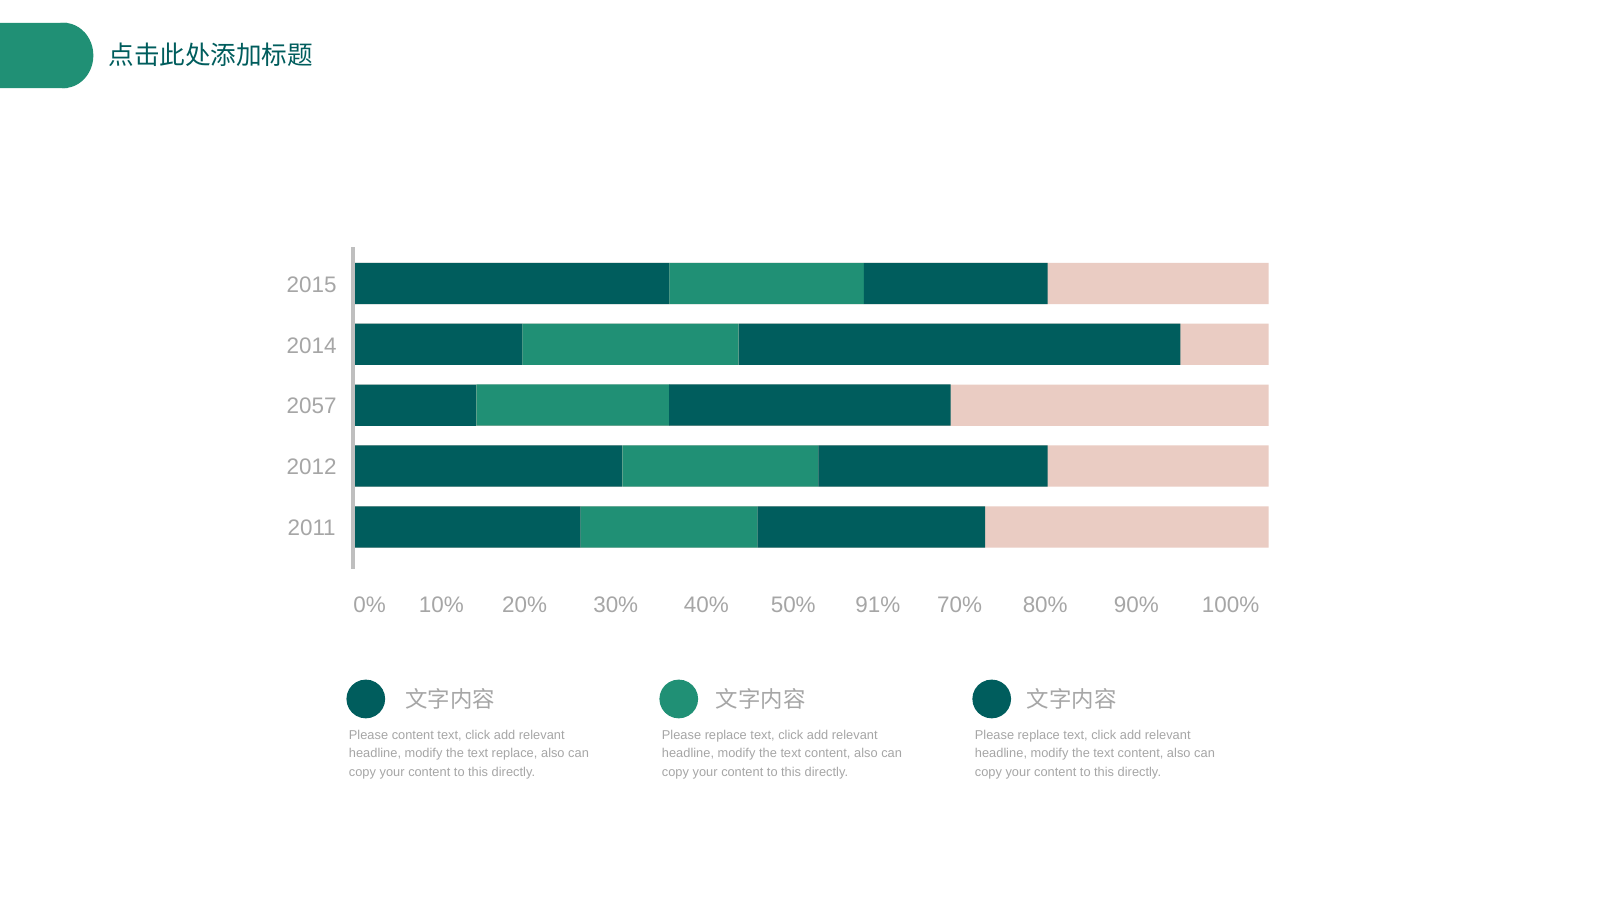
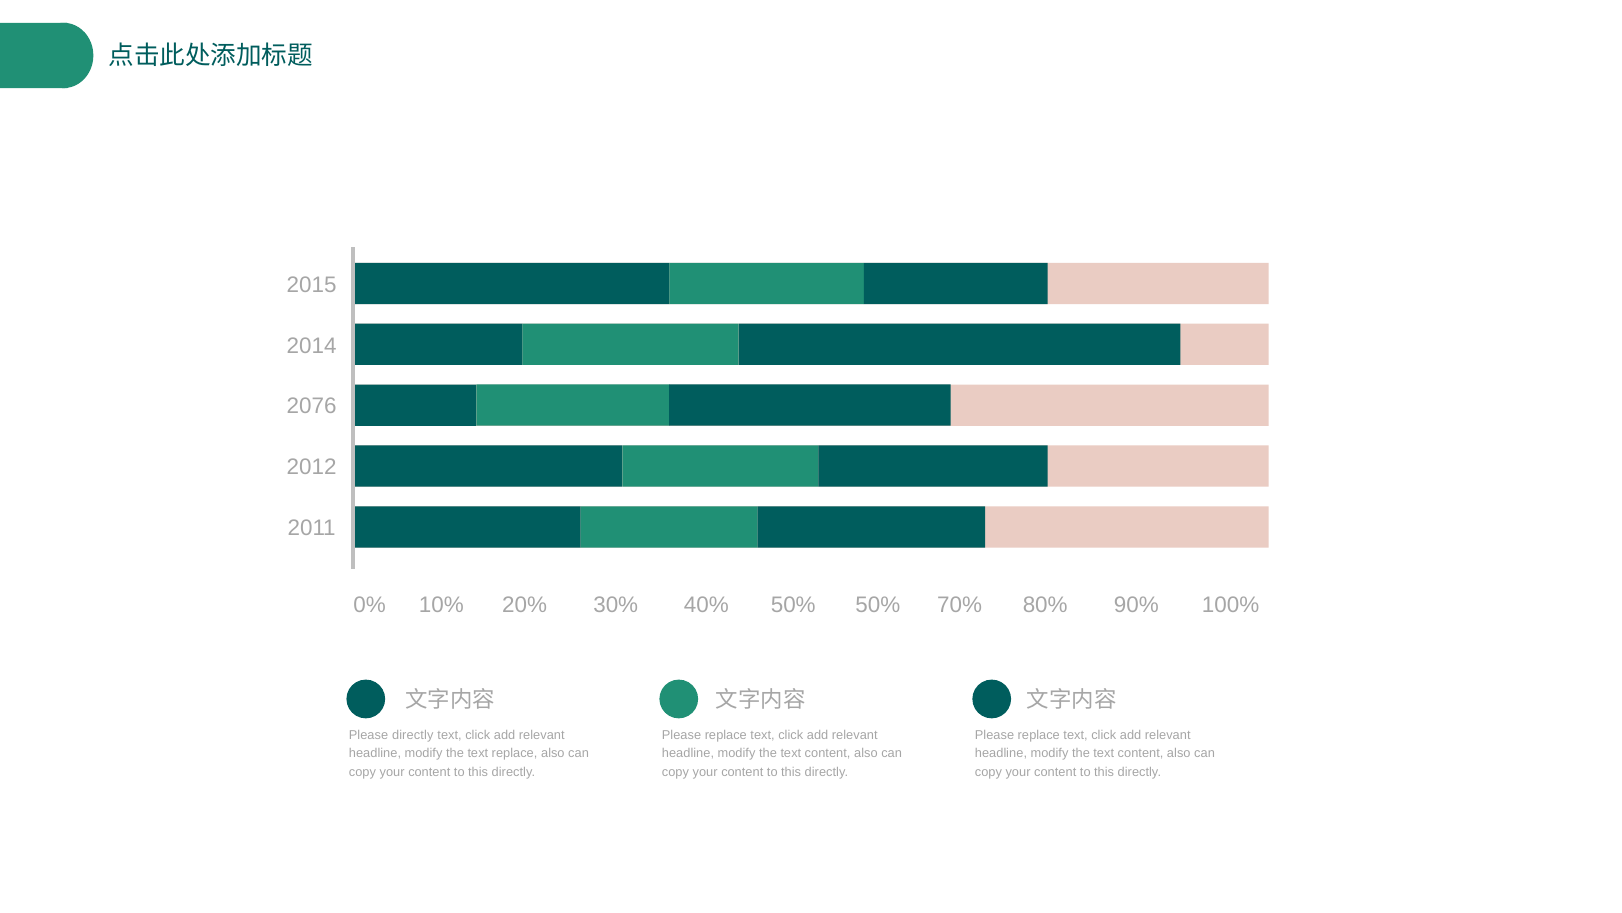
2057: 2057 -> 2076 (312, 406)
50% 91%: 91% -> 50% (878, 605)
Please content: content -> directly (413, 735)
